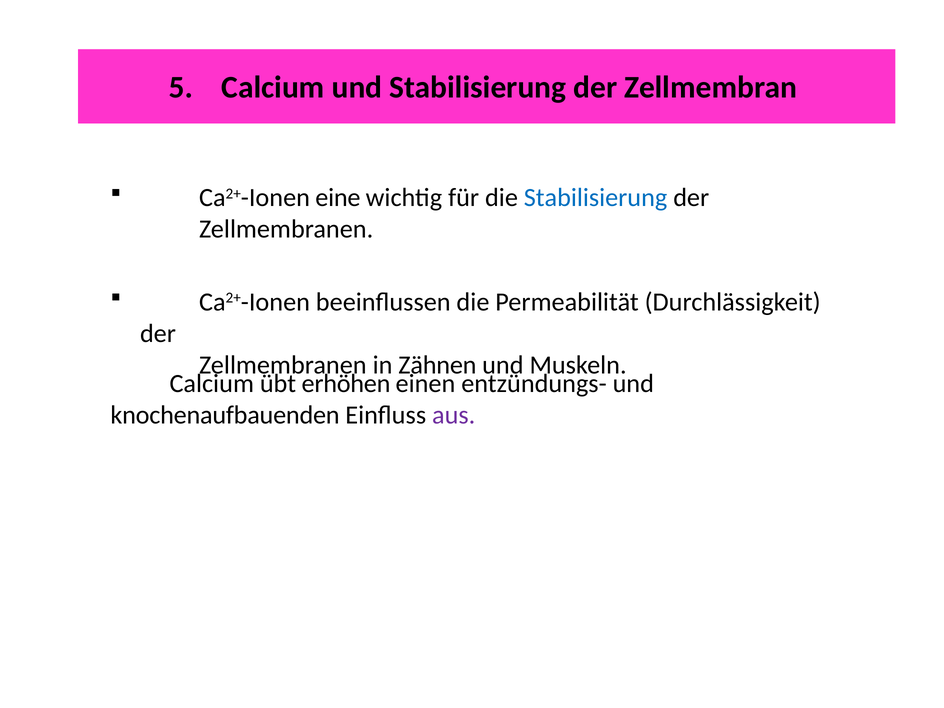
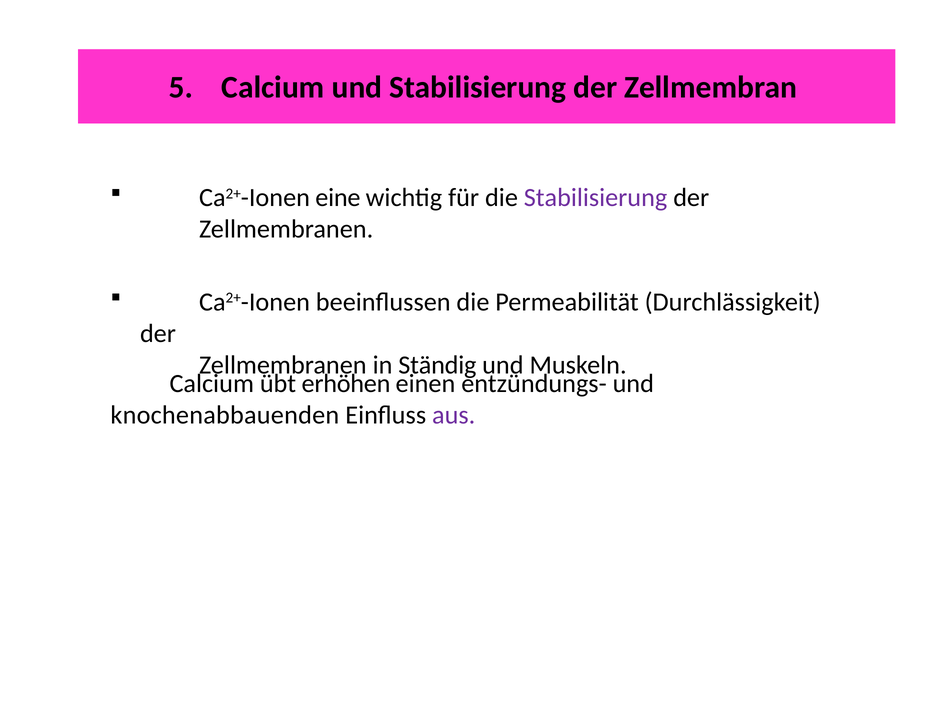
Stabilisierung colour: blue -> purple (596, 198)
Zähnen: Zähnen -> Ständig (437, 365)
knochenaufbauenden: knochenaufbauenden -> knochenabbauenden (225, 415)
